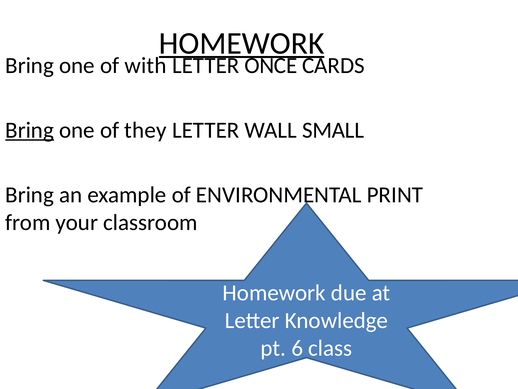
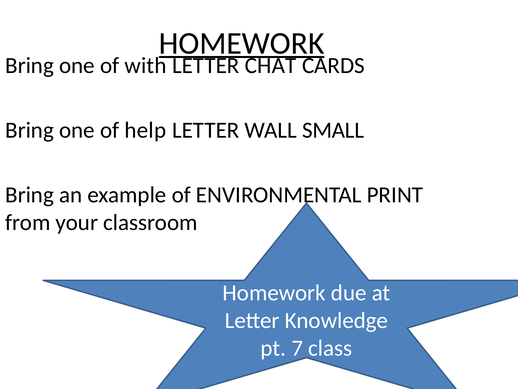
ONCE: ONCE -> CHAT (271, 66)
Bring underline: present -> none (30, 130)
they: they -> help (145, 130)
6: 6 -> 7 (297, 348)
